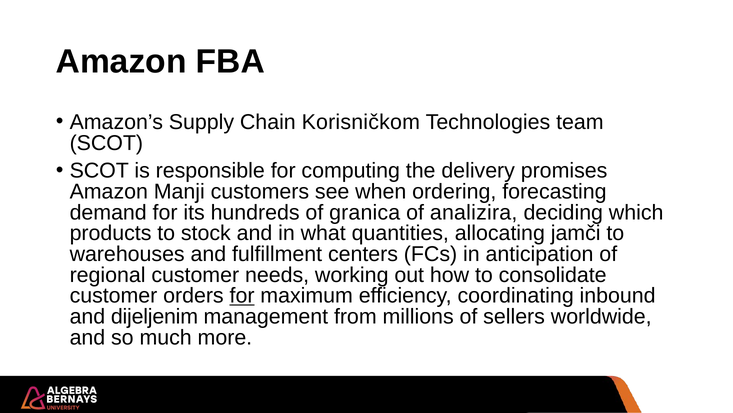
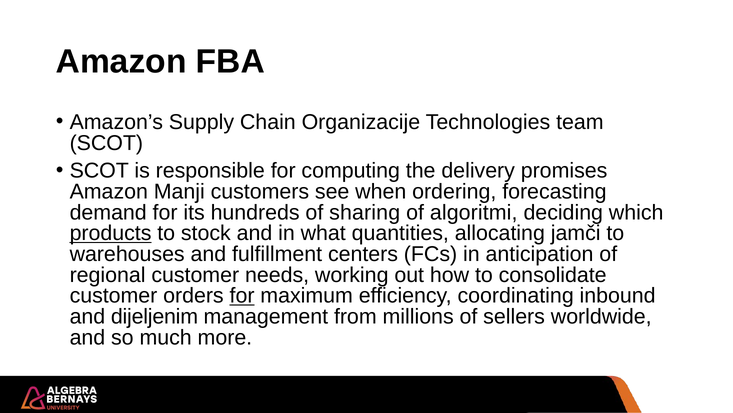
Korisničkom: Korisničkom -> Organizacije (361, 122)
granica: granica -> sharing (365, 212)
analizira: analizira -> algoritmi (474, 212)
products underline: none -> present (111, 233)
